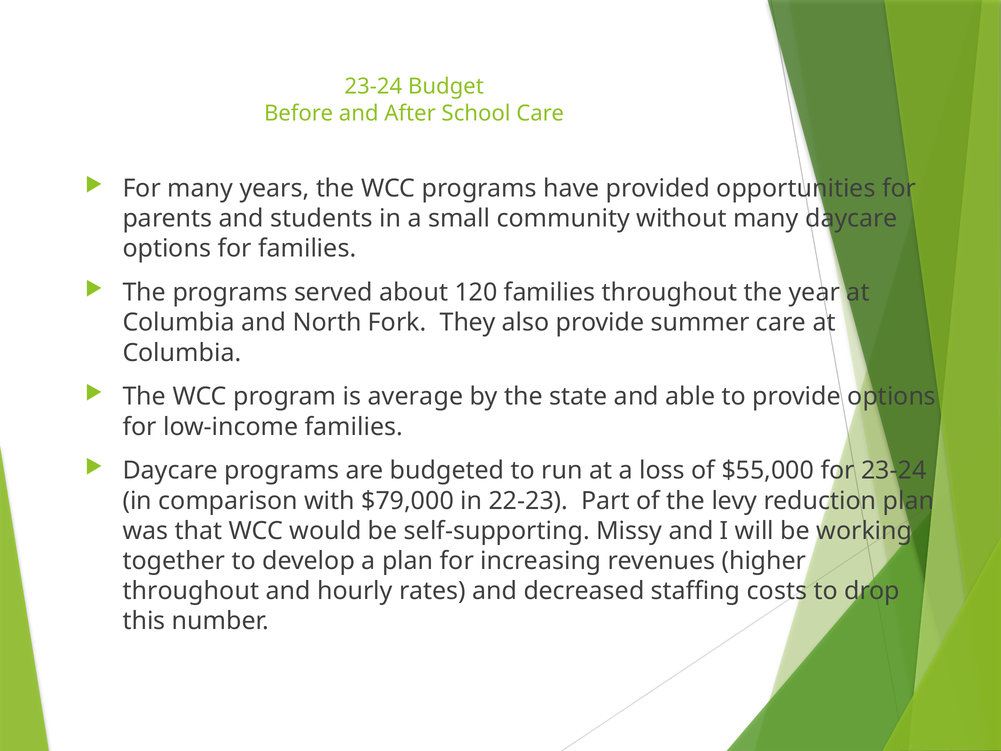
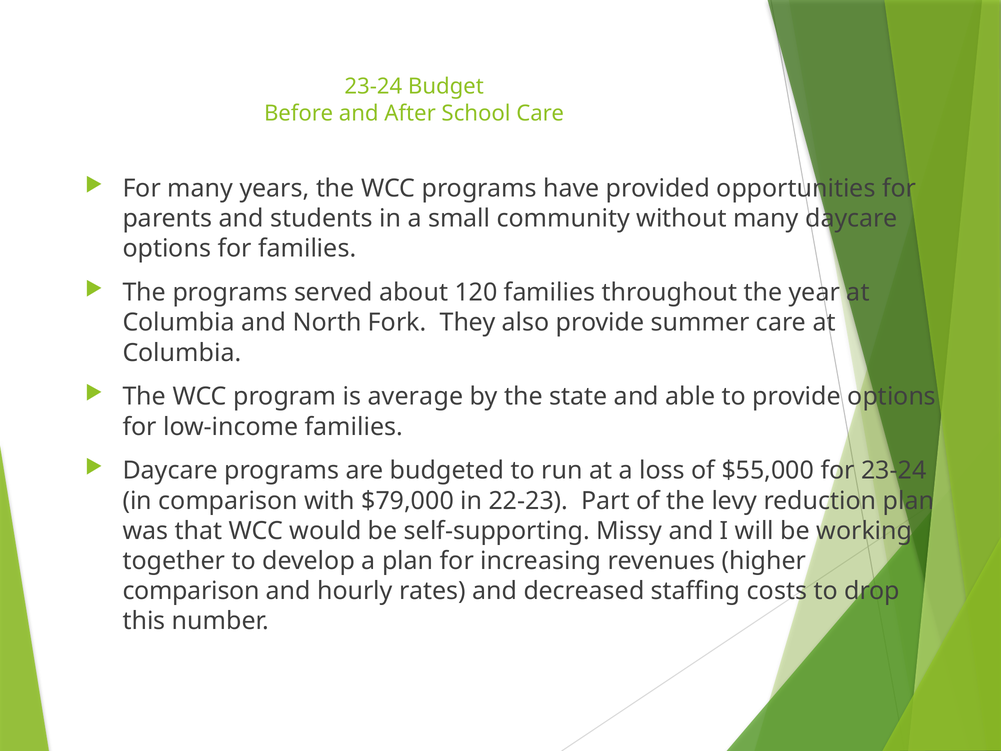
throughout: throughout -> comparison (191, 591)
